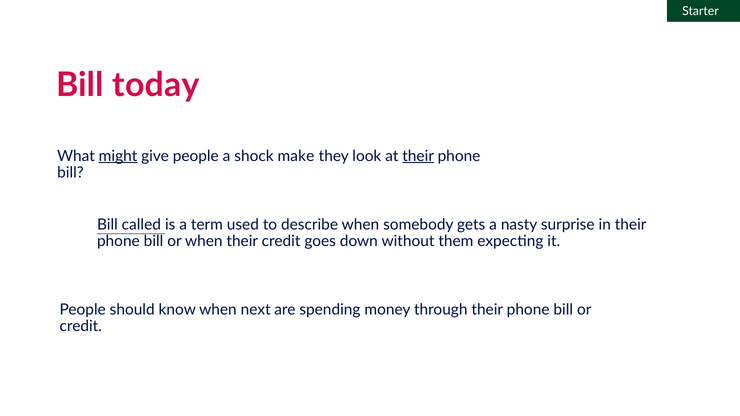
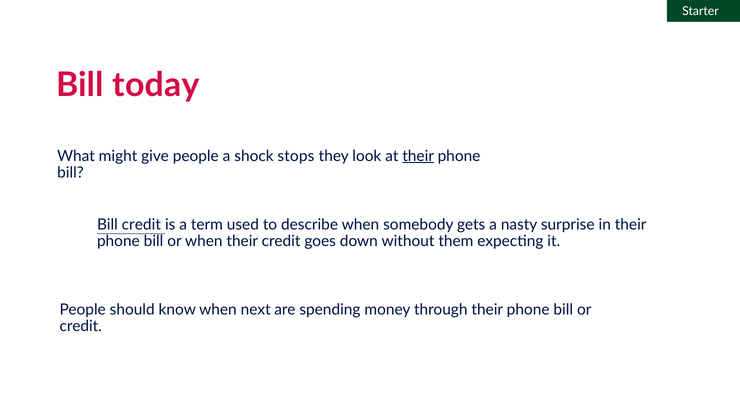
might underline: present -> none (118, 156)
make: make -> stops (296, 156)
Bill called: called -> credit (141, 225)
